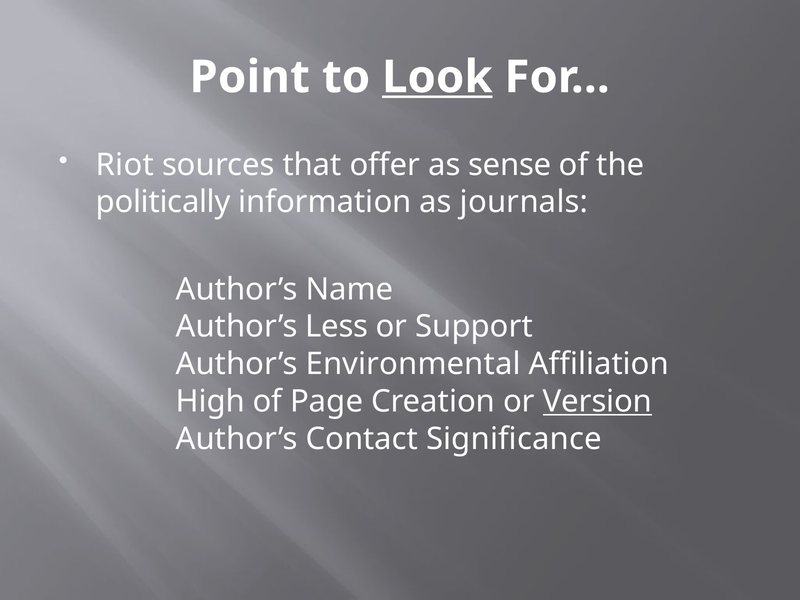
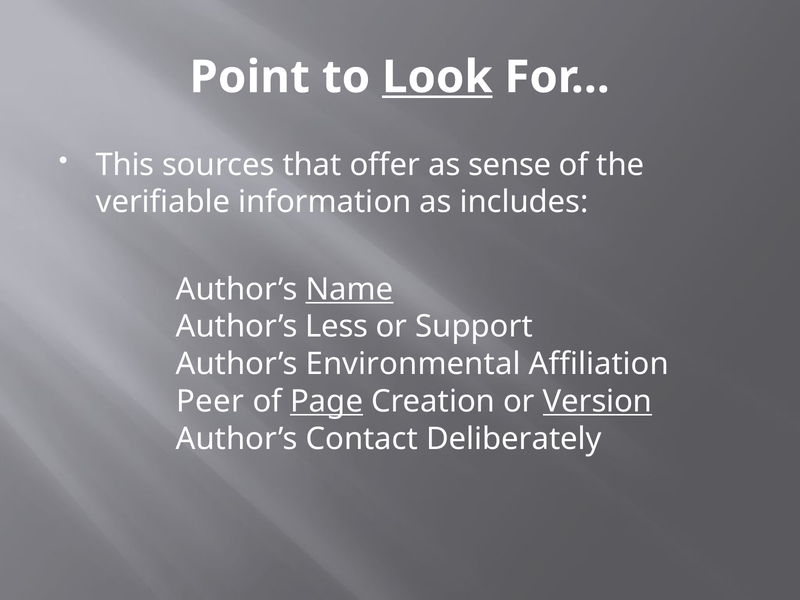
Riot: Riot -> This (125, 165)
politically: politically -> verifiable (163, 202)
journals: journals -> includes (524, 202)
Name underline: none -> present (349, 289)
High: High -> Peer (210, 401)
Page underline: none -> present (327, 401)
Significance: Significance -> Deliberately (514, 439)
